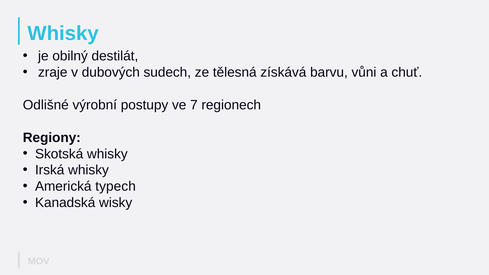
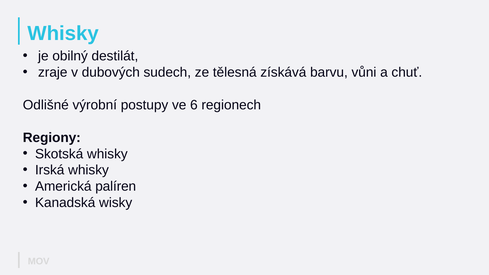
7: 7 -> 6 (194, 105)
typech: typech -> palíren (116, 187)
